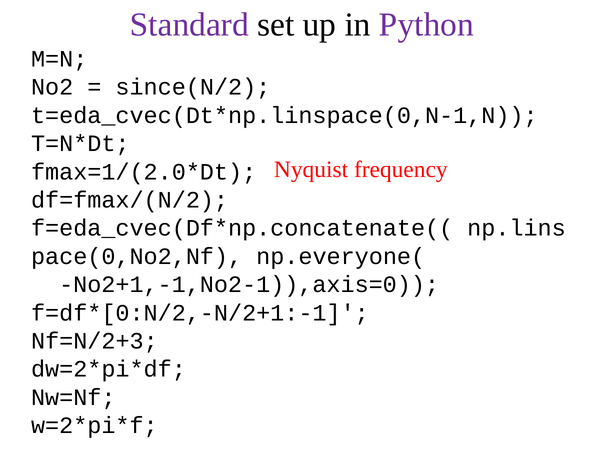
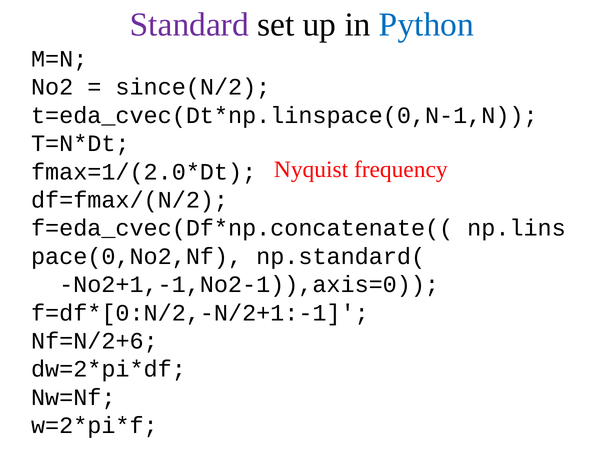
Python colour: purple -> blue (426, 25)
np.everyone(: np.everyone( -> np.standard( (341, 256)
Nf=N/2+3: Nf=N/2+3 -> Nf=N/2+6 (94, 341)
